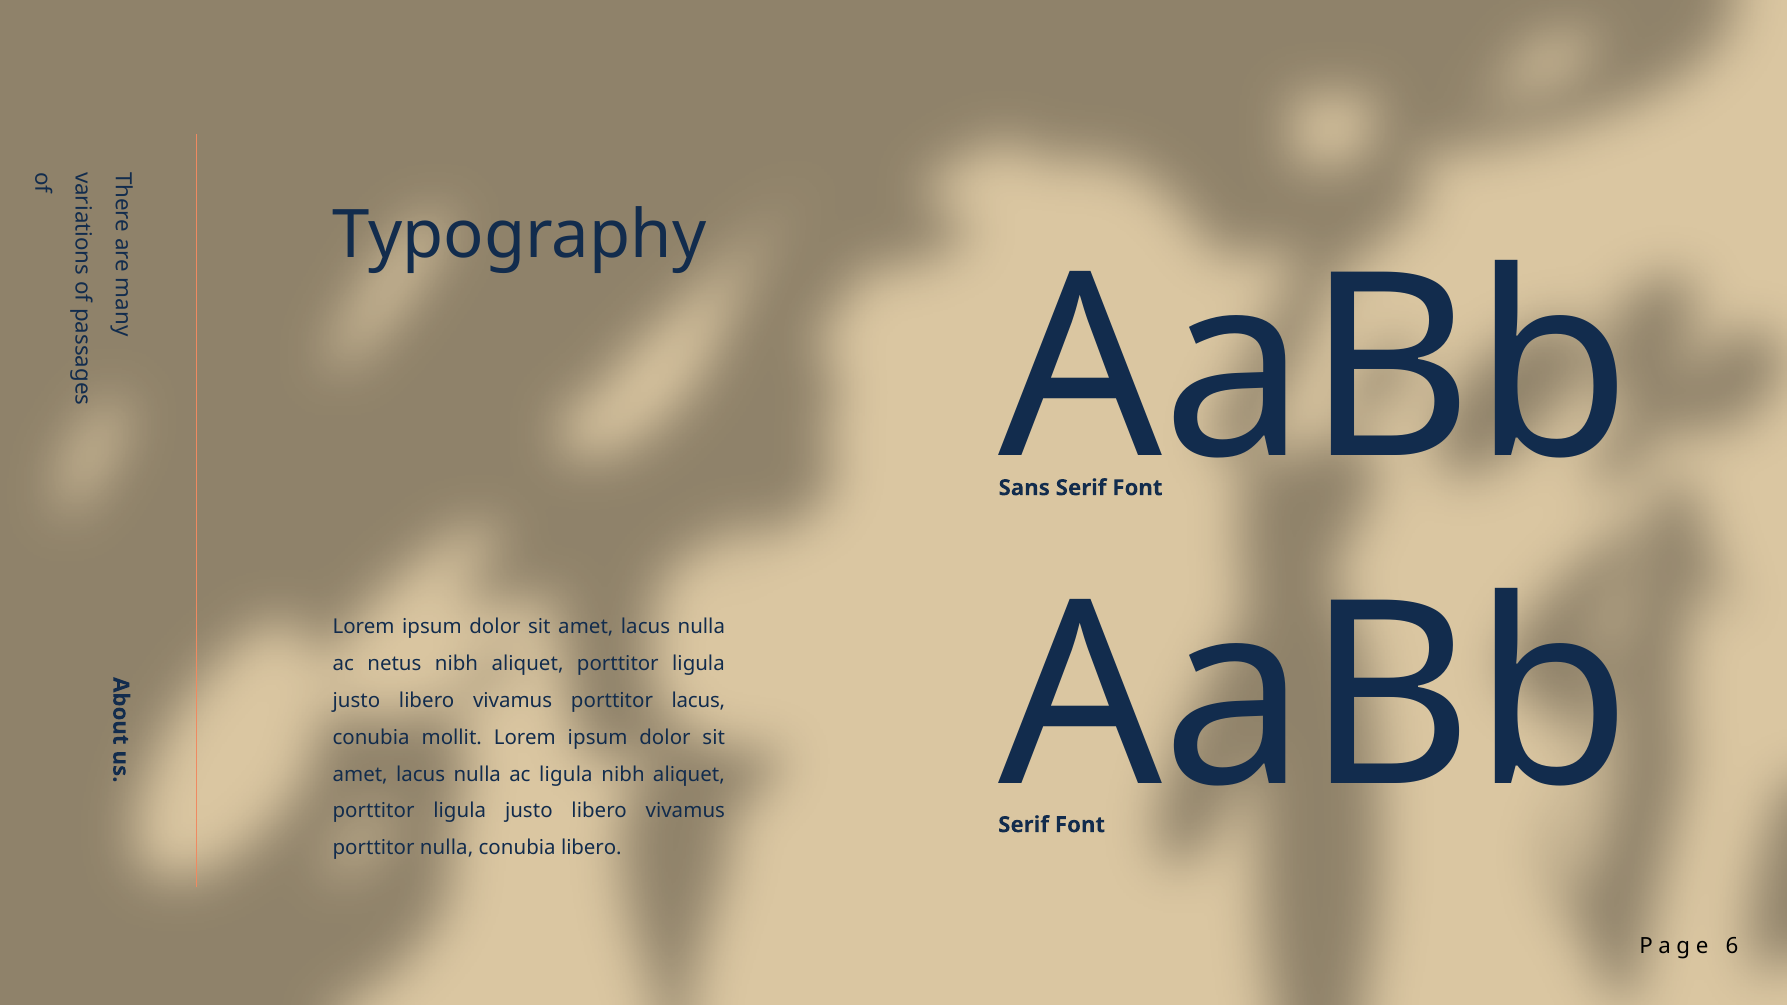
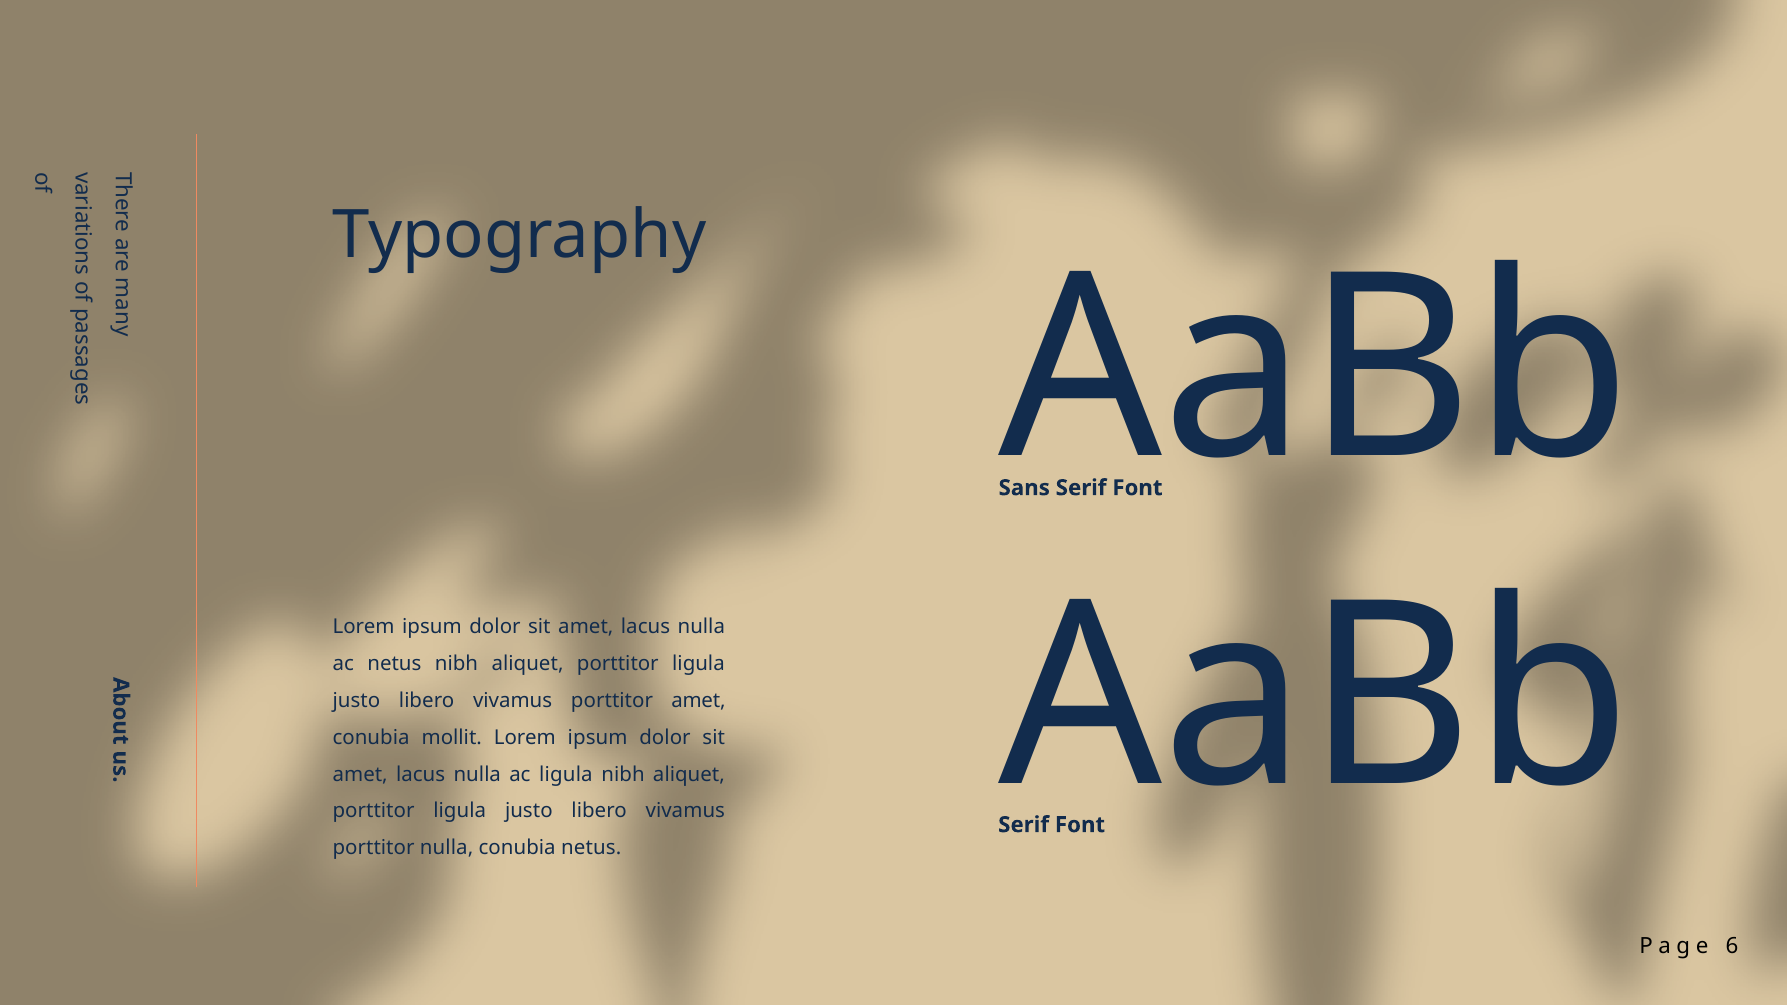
porttitor lacus: lacus -> amet (698, 701)
conubia libero: libero -> netus (591, 848)
